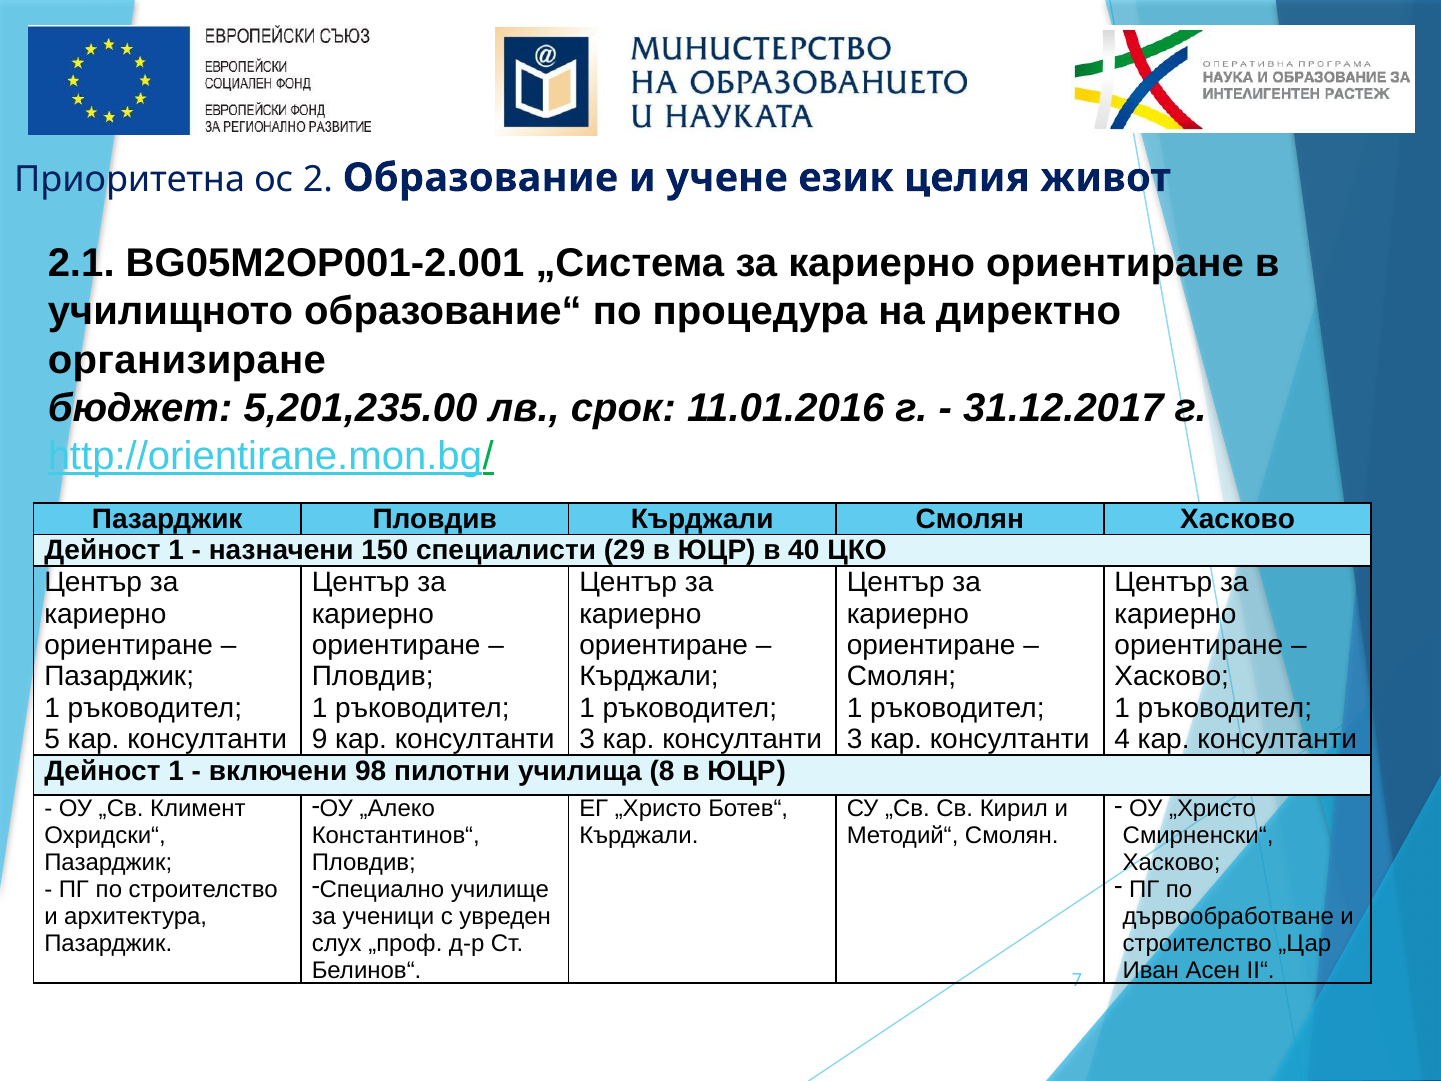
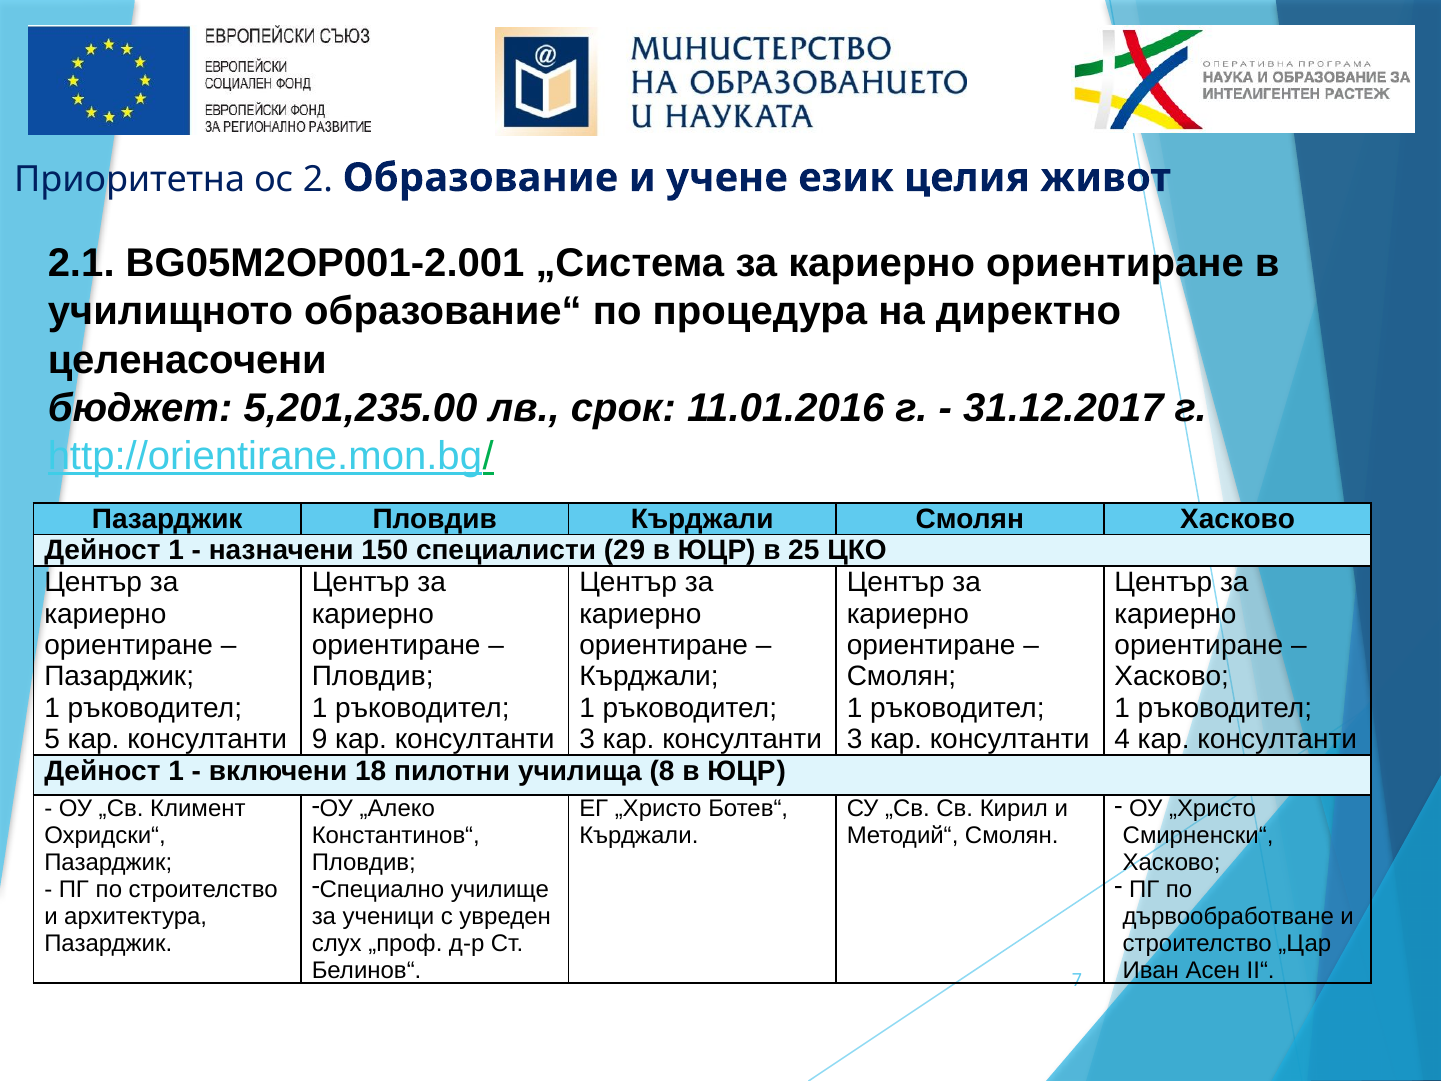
организиране: организиране -> целенасочени (187, 360)
40: 40 -> 25 (804, 551)
98: 98 -> 18 (371, 771)
